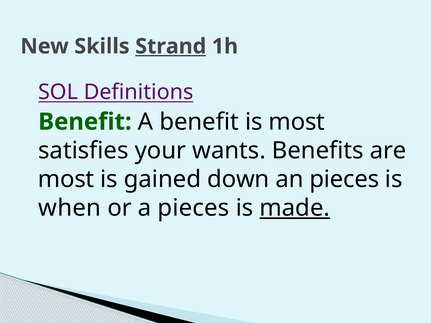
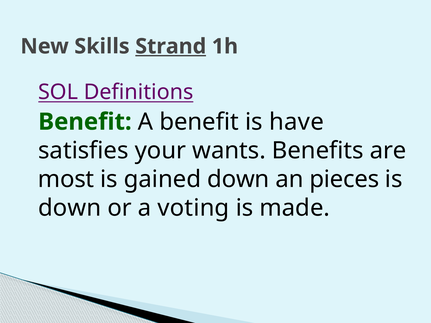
is most: most -> have (297, 122)
when: when -> down (70, 208)
a pieces: pieces -> voting (193, 208)
made underline: present -> none (295, 208)
